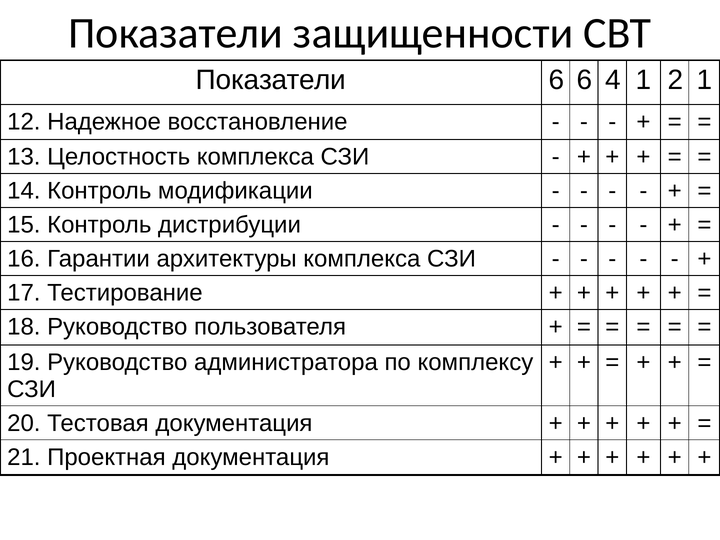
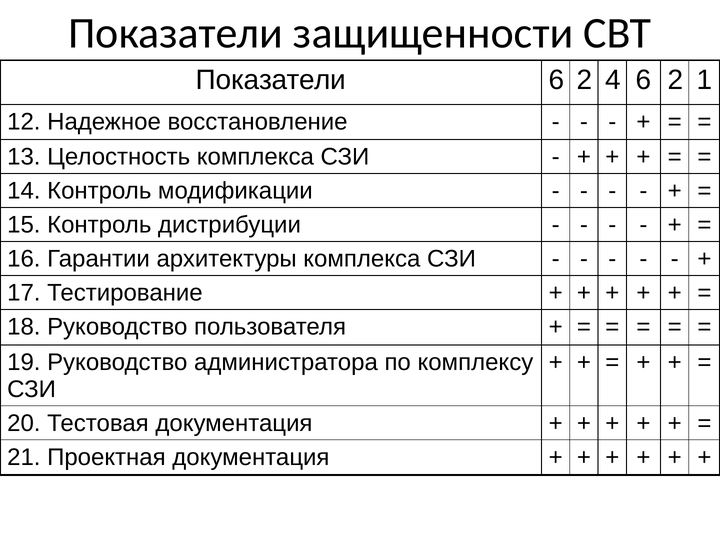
Показатели 6 6: 6 -> 2 (585, 80)
4 1: 1 -> 6 (644, 80)
